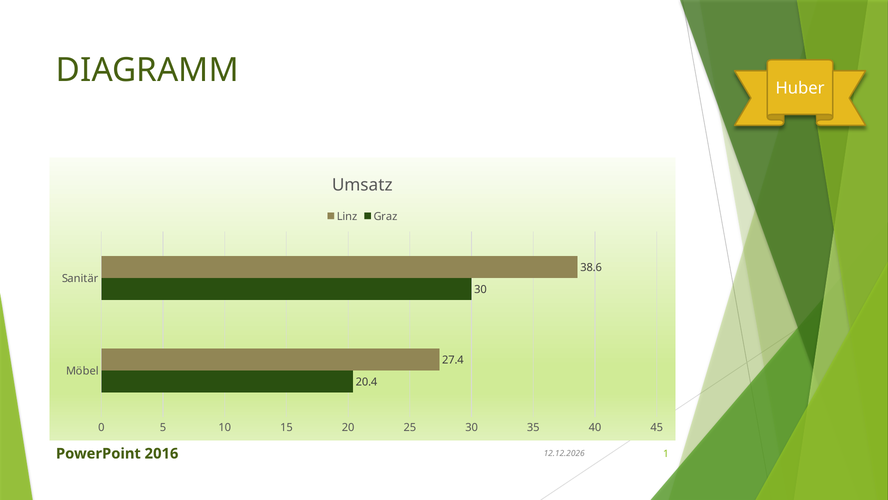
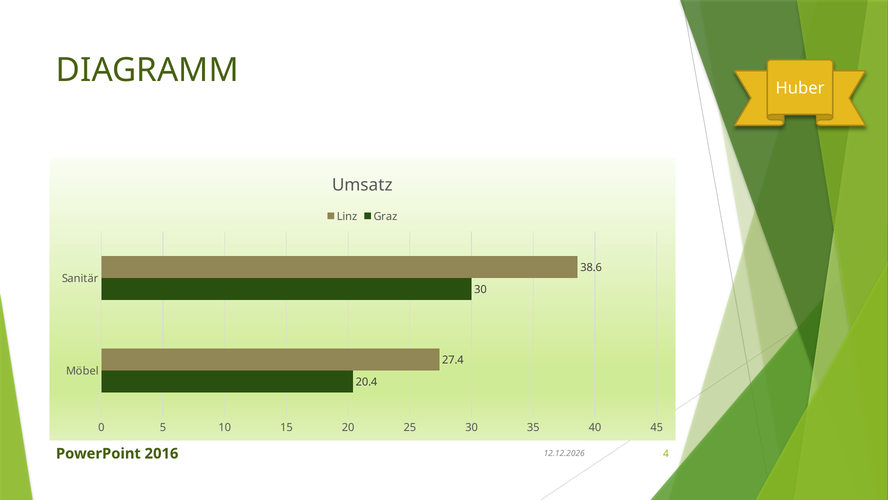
1: 1 -> 4 (666, 453)
